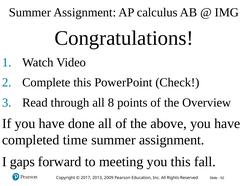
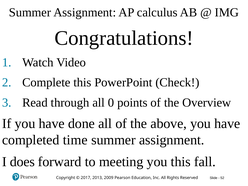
8: 8 -> 0 (111, 103)
gaps: gaps -> does (22, 162)
